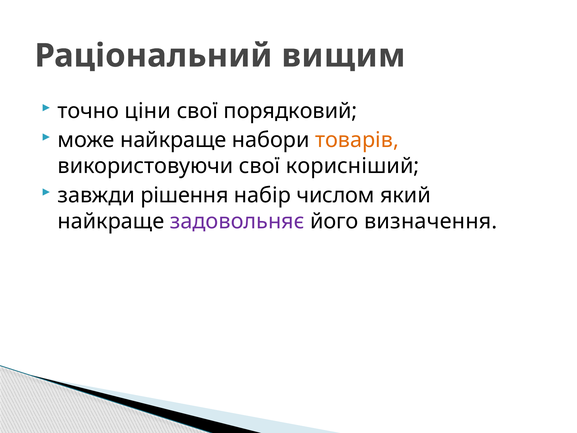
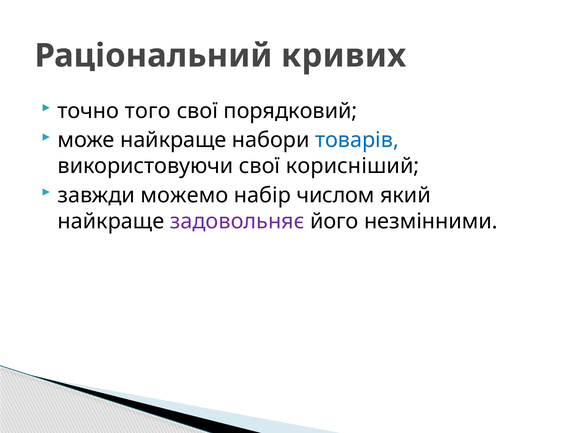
вищим: вищим -> кривих (344, 56)
ціни: ціни -> того (148, 111)
товарів colour: orange -> blue (357, 140)
рішення: рішення -> можемо (184, 195)
визначення: визначення -> незмінними (431, 221)
